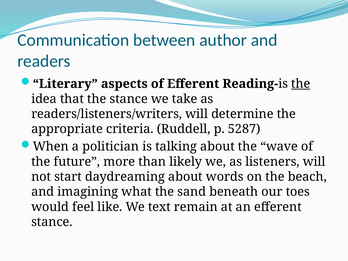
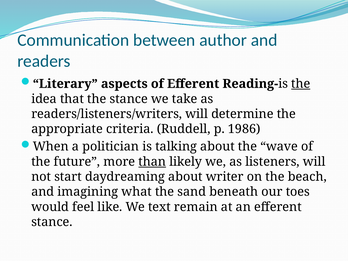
5287: 5287 -> 1986 (244, 129)
than underline: none -> present (152, 162)
words: words -> writer (225, 177)
